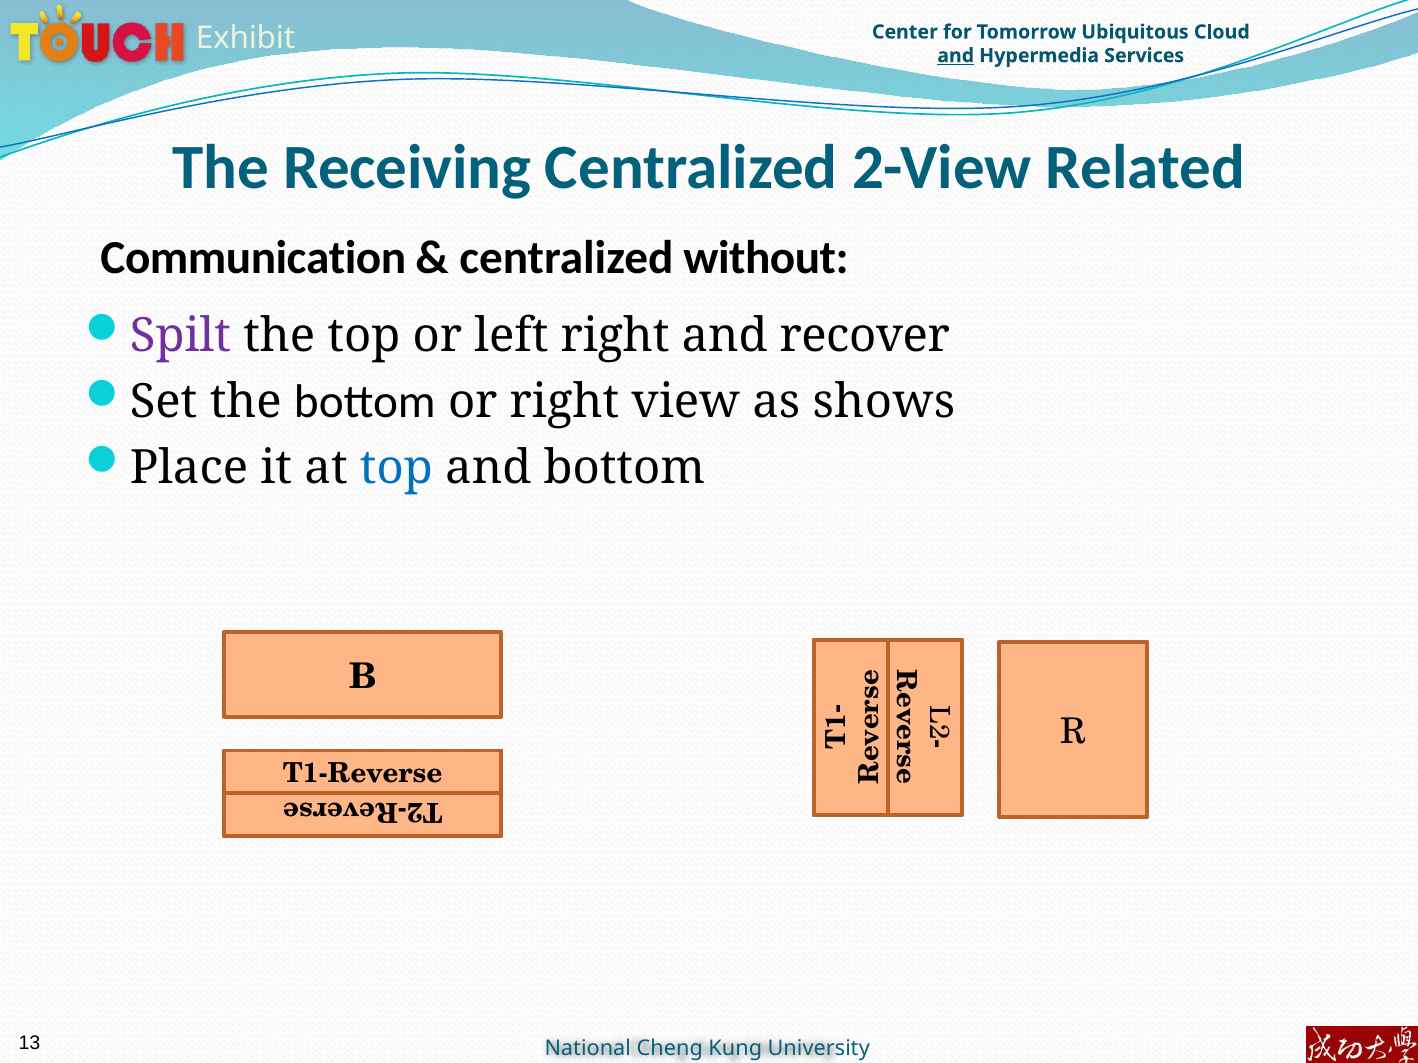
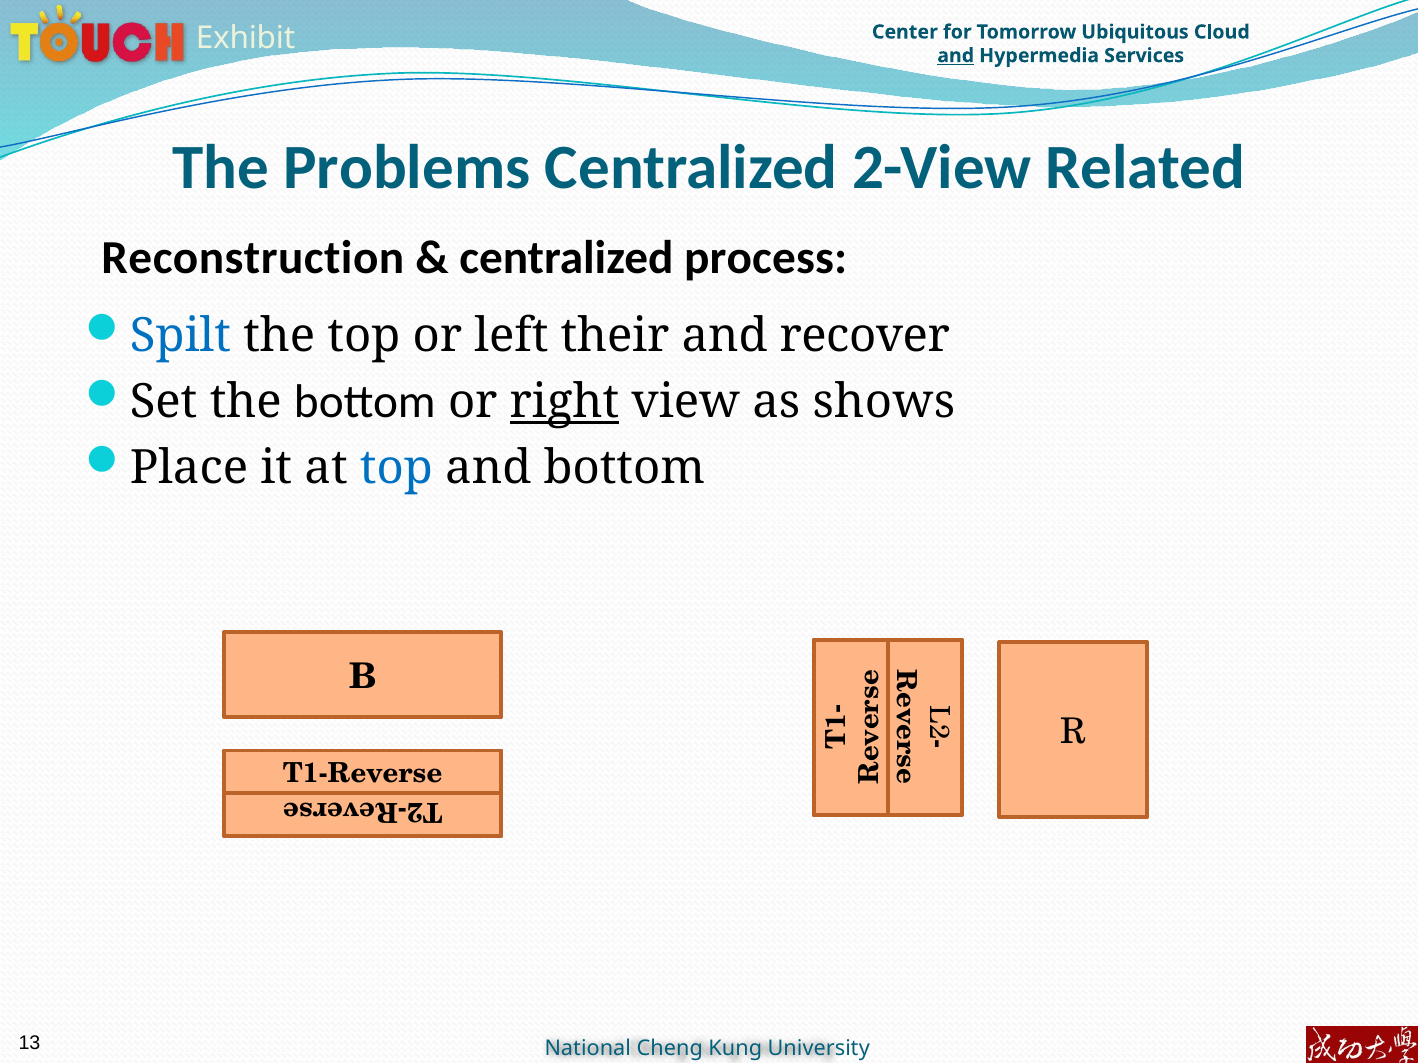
Receiving: Receiving -> Problems (407, 168)
Communication: Communication -> Reconstruction (253, 258)
without: without -> process (766, 258)
Spilt colour: purple -> blue (180, 336)
left right: right -> their (615, 336)
right underline: none -> present (564, 402)
